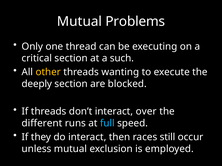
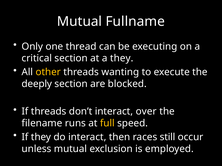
Problems: Problems -> Fullname (135, 21)
a such: such -> they (122, 58)
different: different -> filename (42, 124)
full colour: light blue -> yellow (107, 124)
